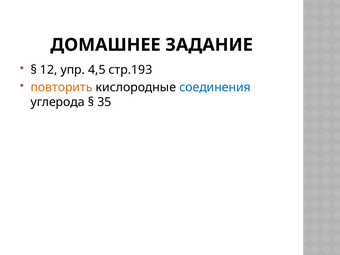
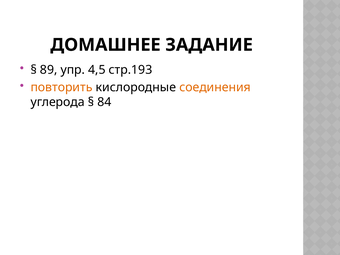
12: 12 -> 89 (49, 70)
соединения colour: blue -> orange (215, 87)
35: 35 -> 84 (104, 102)
